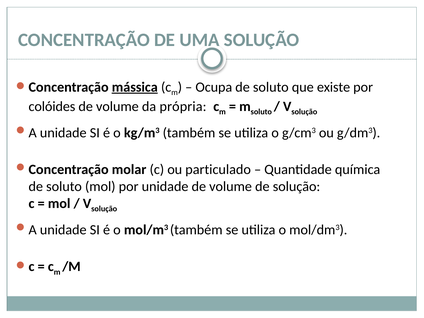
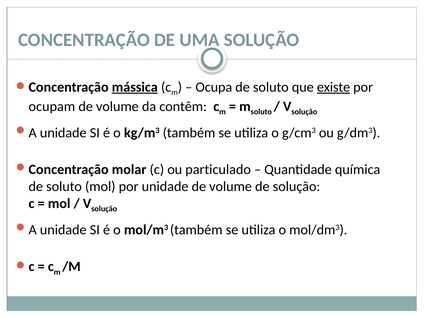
existe underline: none -> present (334, 87)
colóides: colóides -> ocupam (52, 106)
própria: própria -> contêm (183, 106)
